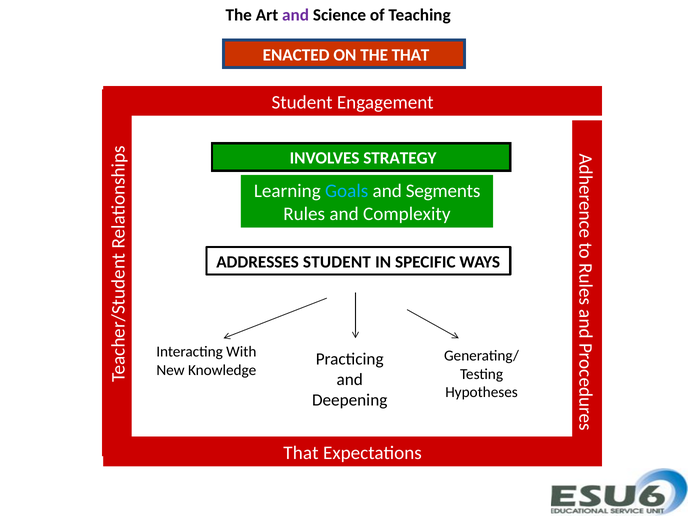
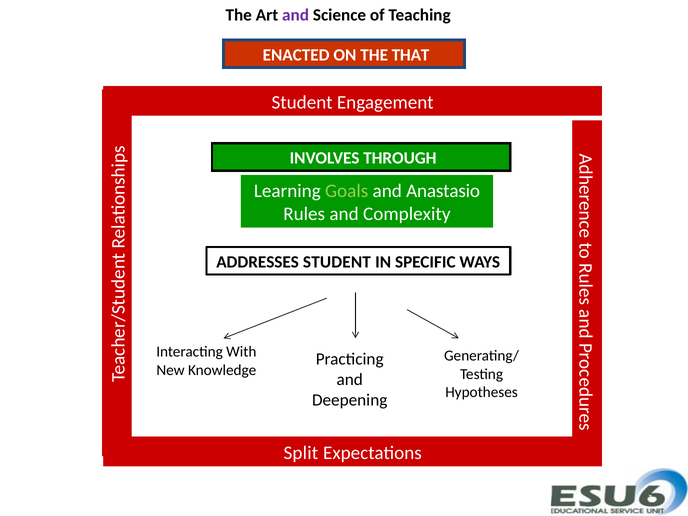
STRATEGY: STRATEGY -> THROUGH (400, 158)
Goals colour: light blue -> light green (347, 191)
Segments: Segments -> Anastasio (443, 191)
That: That -> Split (301, 453)
